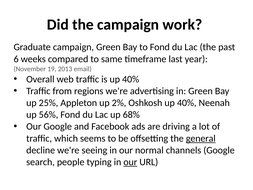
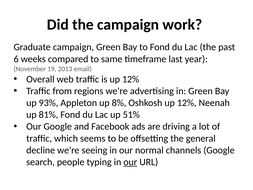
is up 40%: 40% -> 12% (131, 79)
25%: 25% -> 93% (49, 103)
2%: 2% -> 8% (119, 103)
Oshkosh up 40%: 40% -> 12% (187, 103)
56%: 56% -> 81% (49, 115)
68%: 68% -> 51% (131, 115)
general underline: present -> none (201, 138)
